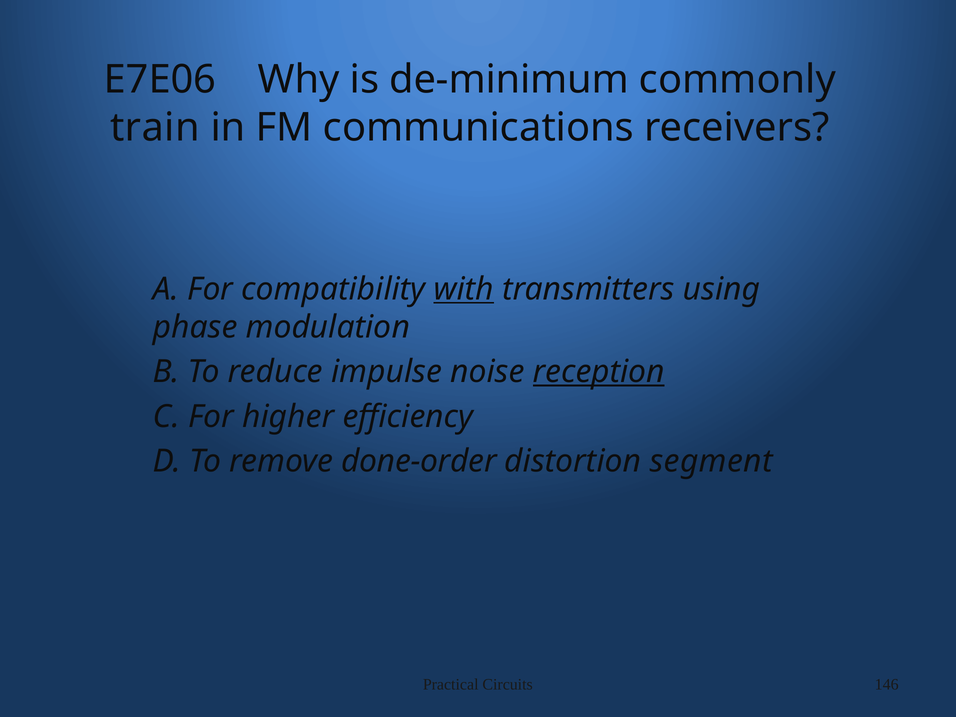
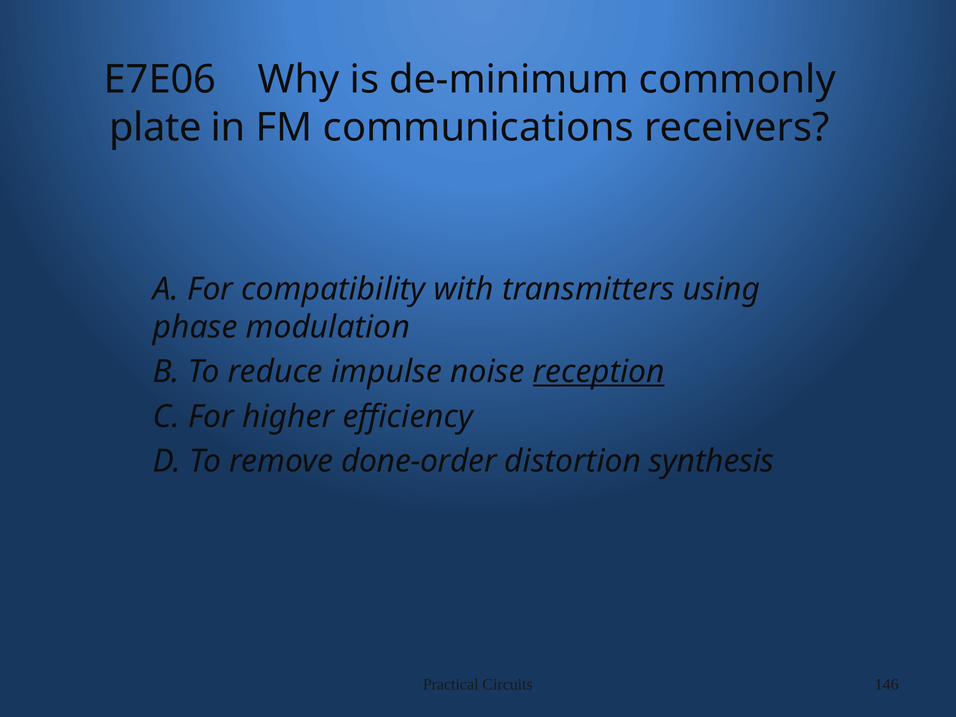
train: train -> plate (155, 127)
with underline: present -> none (464, 289)
segment: segment -> synthesis (712, 461)
